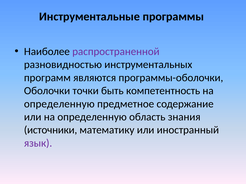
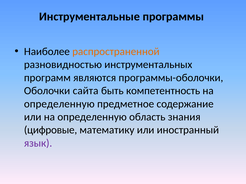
распространенной colour: purple -> orange (116, 52)
точки: точки -> сайта (86, 91)
источники: источники -> цифровые (51, 130)
